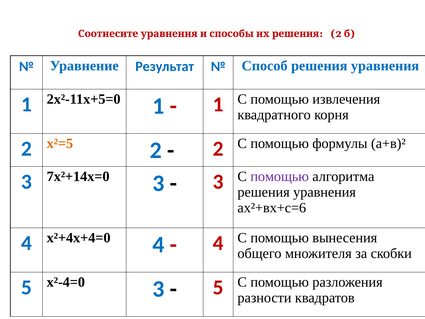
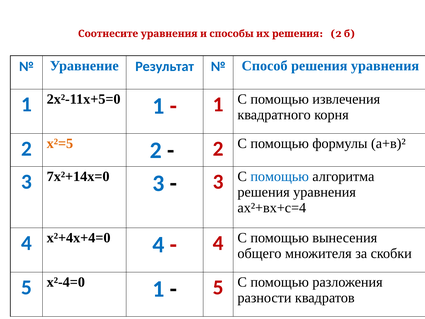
помощью colour: purple -> blue (280, 176)
ах²+вх+с=6: ах²+вх+с=6 -> ах²+вх+с=4 (272, 208)
х²-4=0 3: 3 -> 1 (158, 289)
